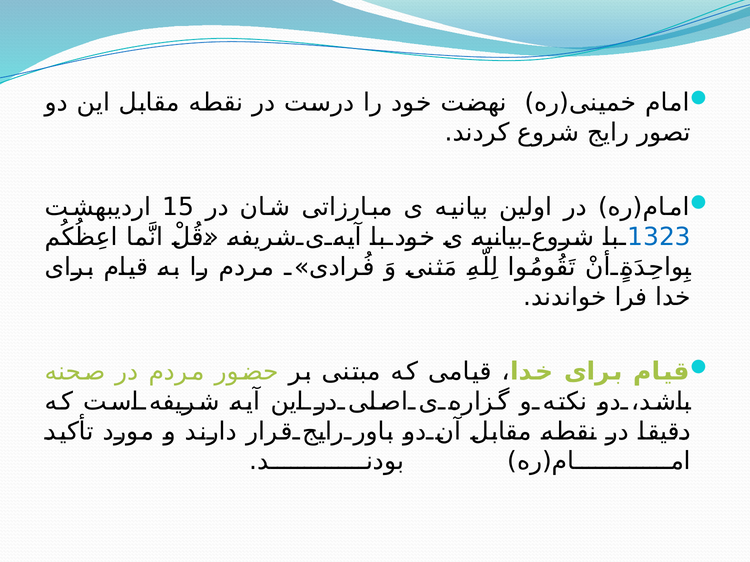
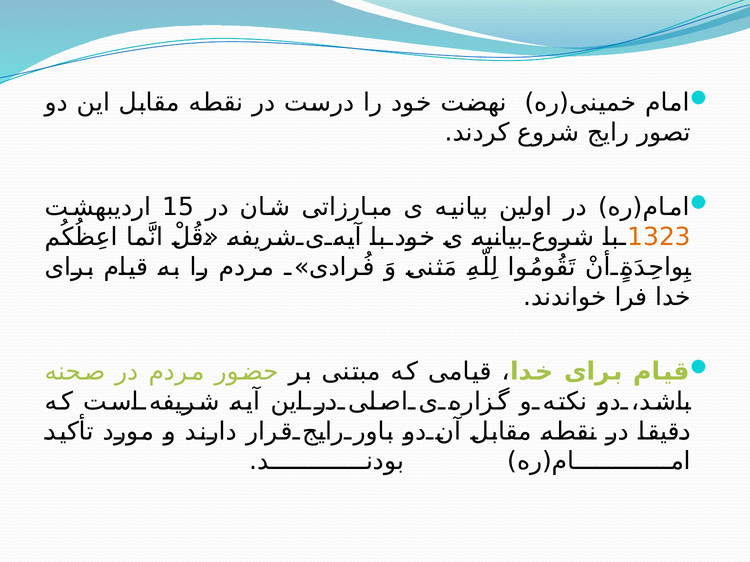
1323 colour: blue -> orange (659, 237)
